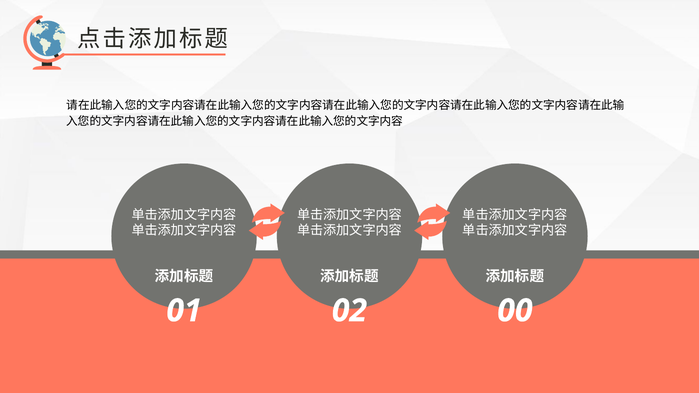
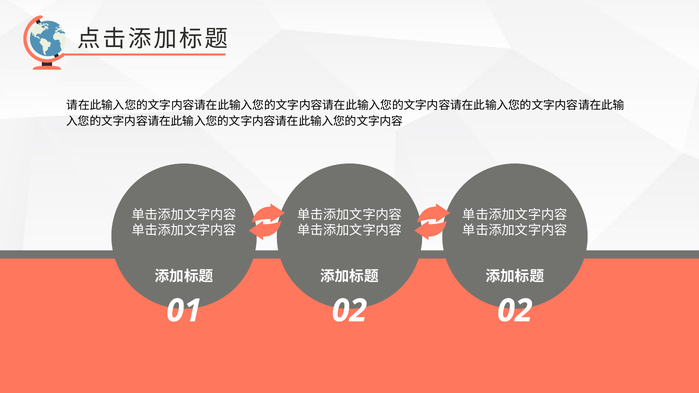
02 00: 00 -> 02 (515, 311)
